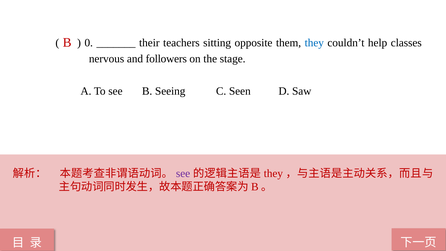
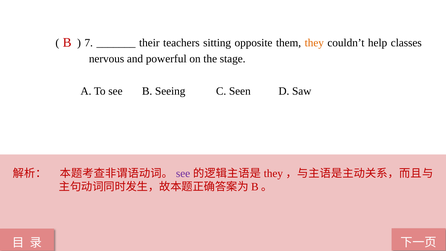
0: 0 -> 7 (89, 43)
they colour: blue -> orange (314, 43)
followers: followers -> powerful (166, 59)
